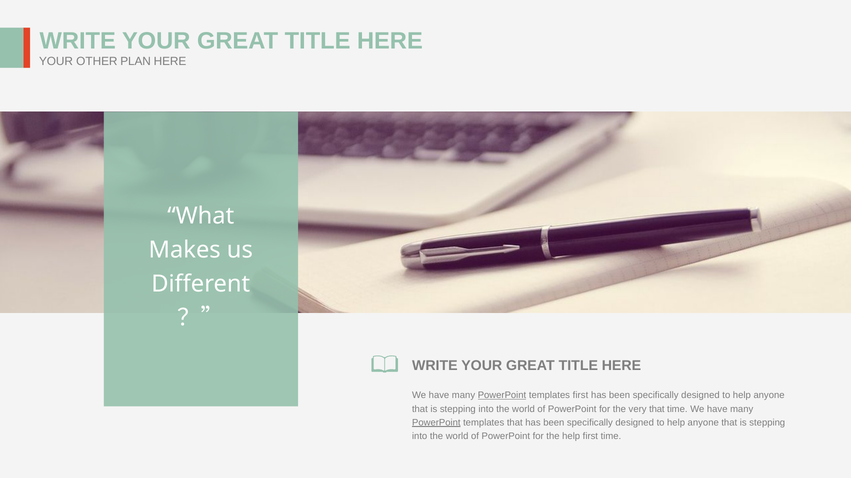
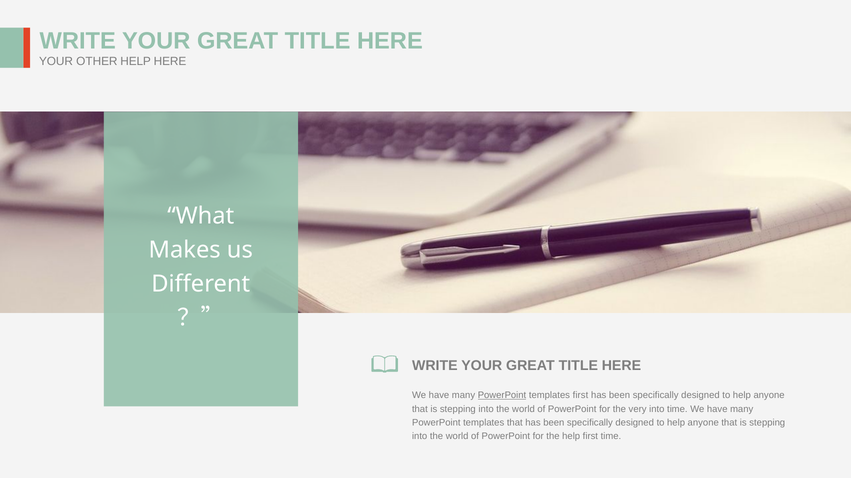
OTHER PLAN: PLAN -> HELP (136, 61)
very that: that -> into (657, 409)
PowerPoint underline: present -> none (436, 423)
